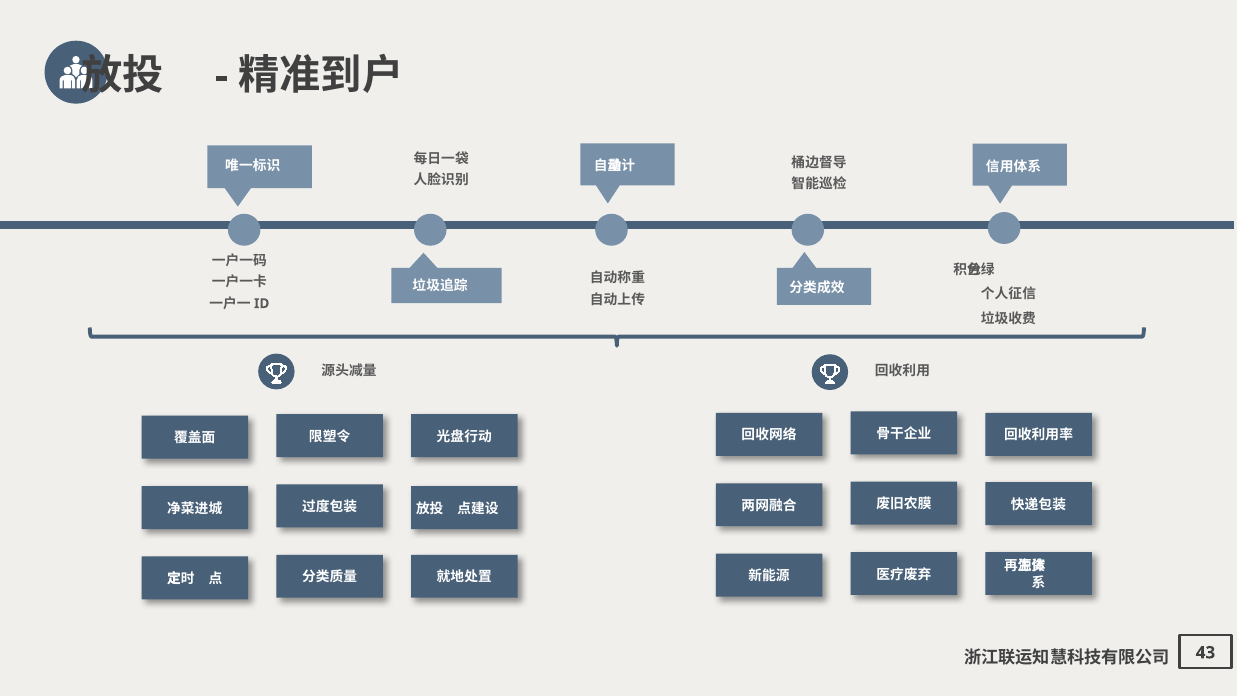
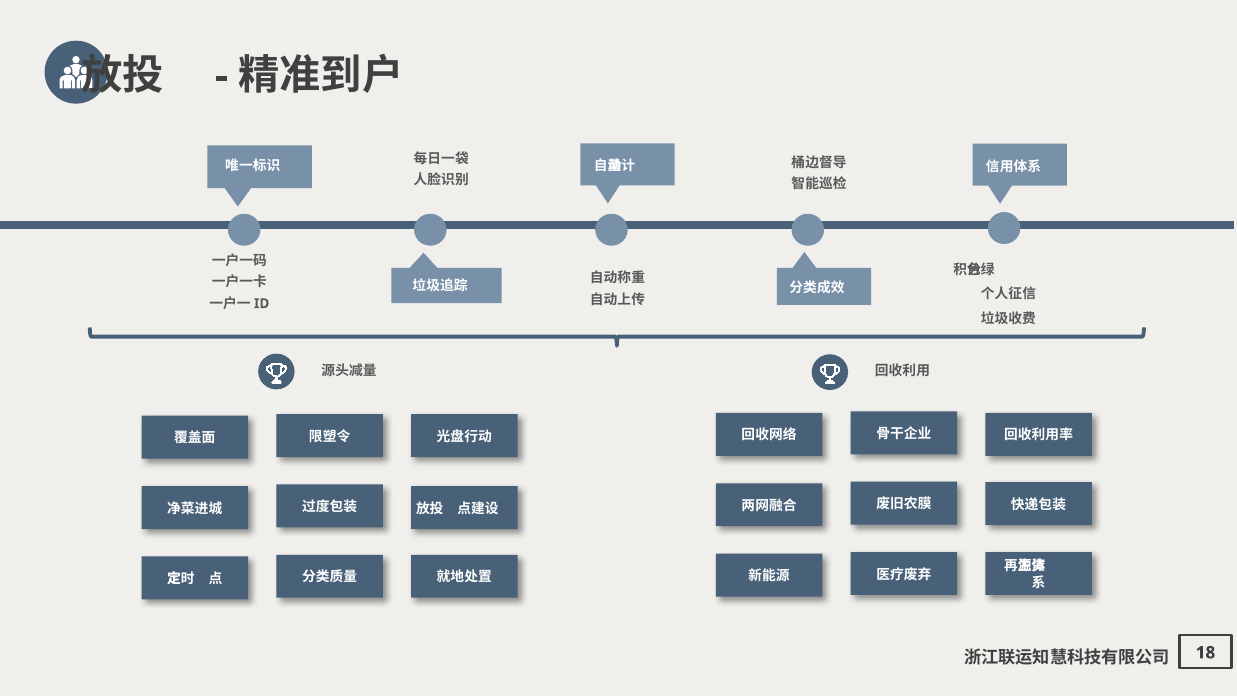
43: 43 -> 18 (1206, 653)
